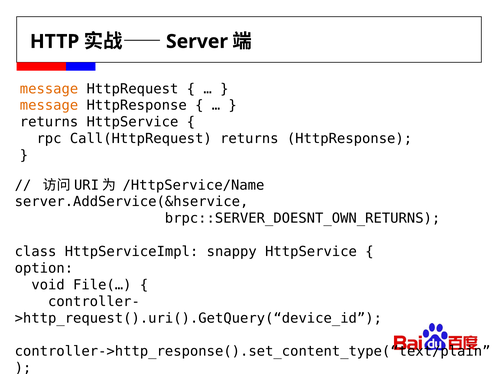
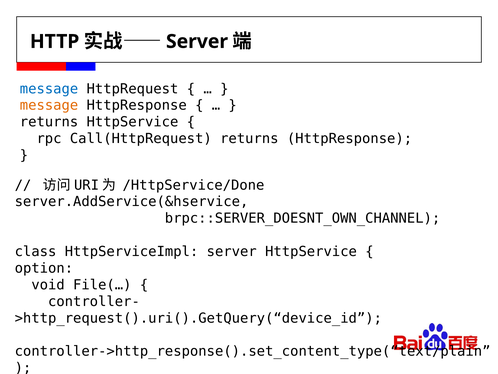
message colour: orange -> blue (49, 89)
/HttpService/Name: /HttpService/Name -> /HttpService/Done (193, 185)
brpc::SERVER_DOESNT_OWN_RETURNS: brpc::SERVER_DOESNT_OWN_RETURNS -> brpc::SERVER_DOESNT_OWN_CHANNEL (303, 218)
HttpServiceImpl snappy: snappy -> server (232, 251)
